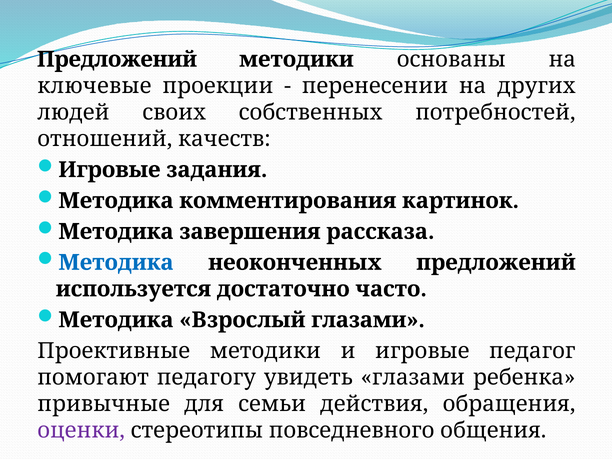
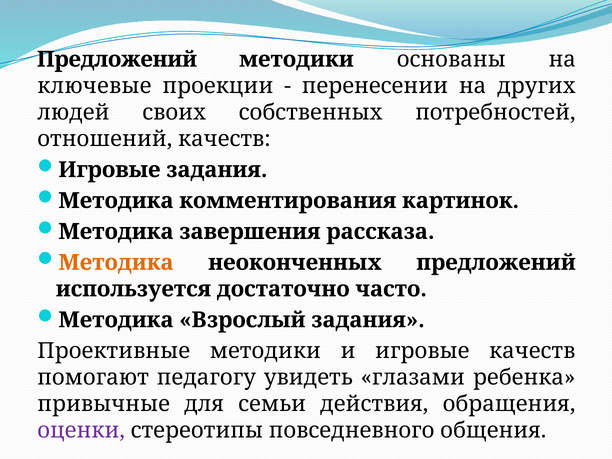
Методика colour: blue -> orange (116, 263)
Взрослый глазами: глазами -> задания (368, 320)
игровые педагог: педагог -> качеств (532, 351)
